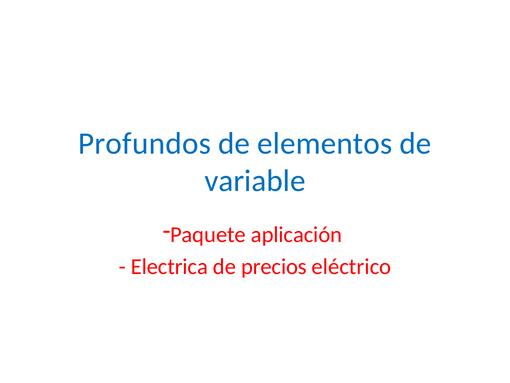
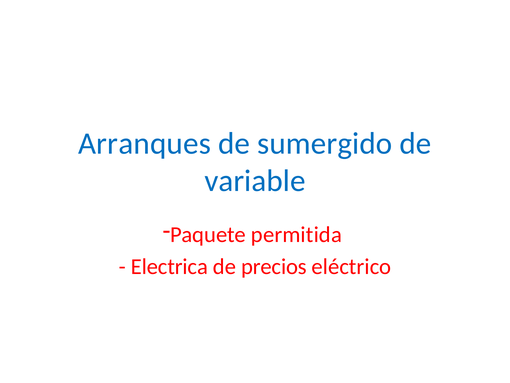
Profundos: Profundos -> Arranques (145, 143)
elementos: elementos -> sumergido (325, 143)
aplicación: aplicación -> permitida (296, 234)
